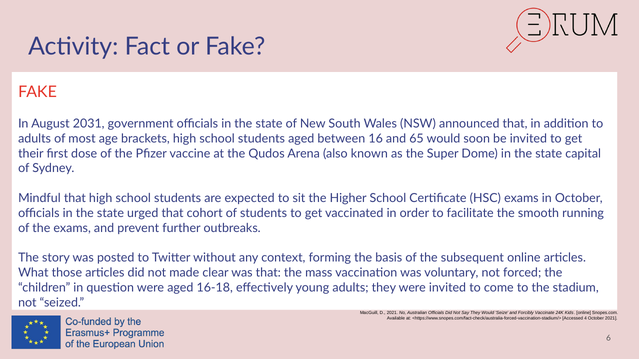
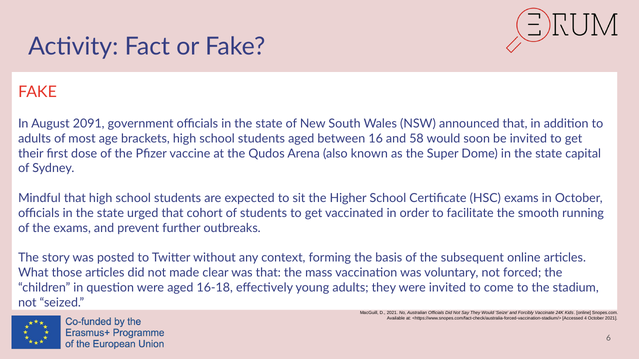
2031: 2031 -> 2091 (89, 124)
65: 65 -> 58 (416, 139)
